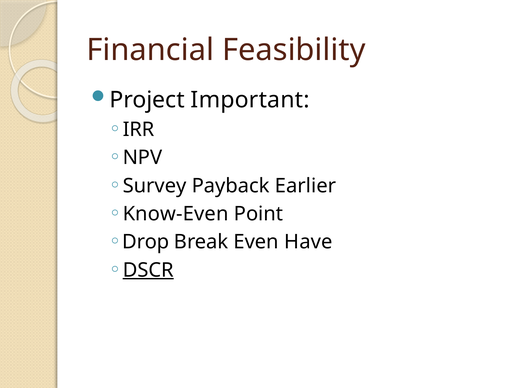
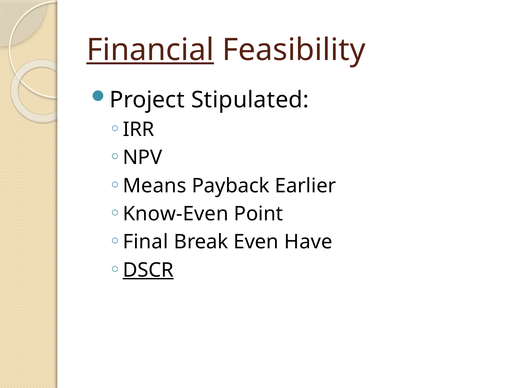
Financial underline: none -> present (150, 50)
Important: Important -> Stipulated (250, 100)
Survey: Survey -> Means (155, 186)
Drop: Drop -> Final (146, 242)
